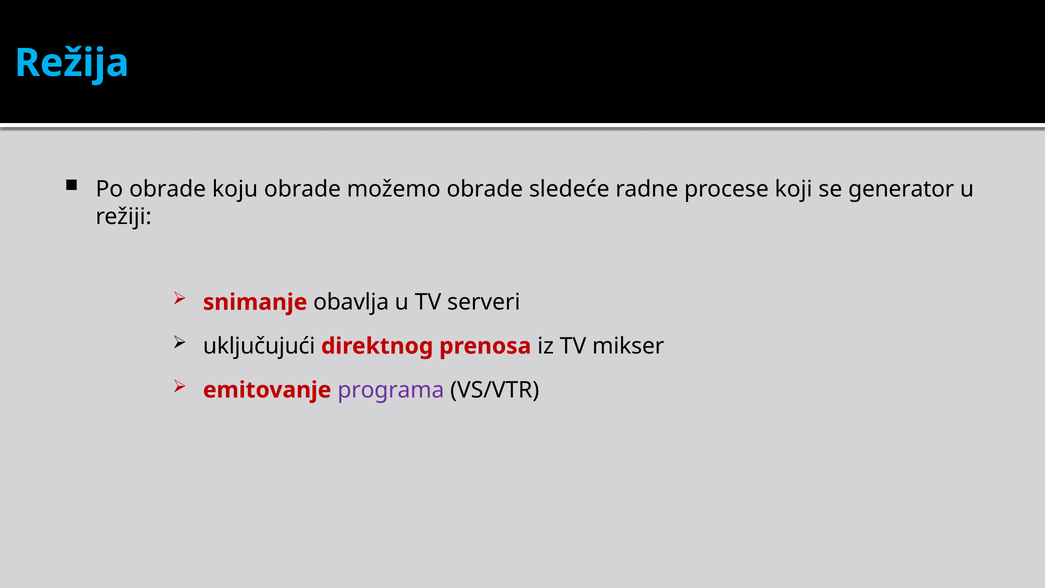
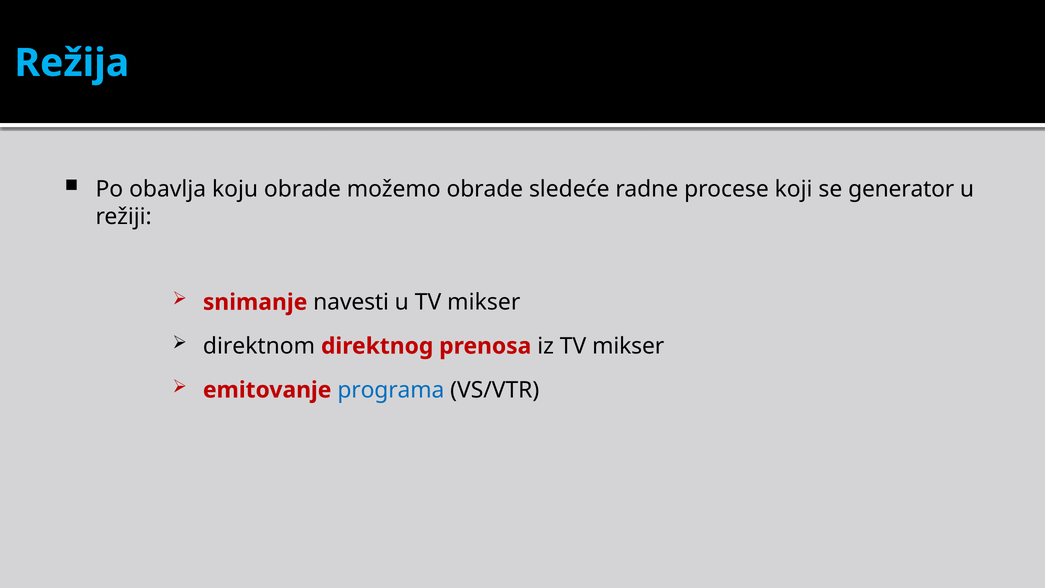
Po obrade: obrade -> obavlja (168, 189)
obavlja: obavlja -> navesti (351, 302)
u TV serveri: serveri -> mikser (484, 302)
uključujući: uključujući -> direktnom (259, 346)
programa colour: purple -> blue (391, 390)
